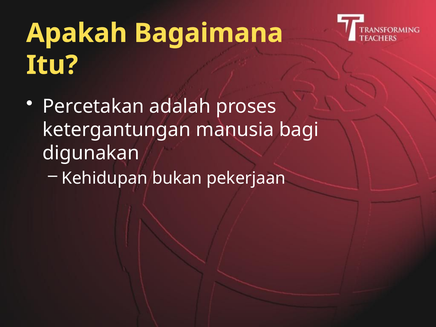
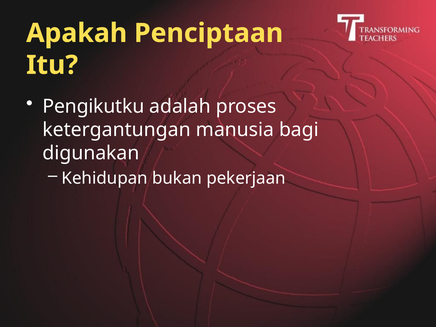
Bagaimana: Bagaimana -> Penciptaan (209, 33)
Percetakan: Percetakan -> Pengikutku (93, 107)
